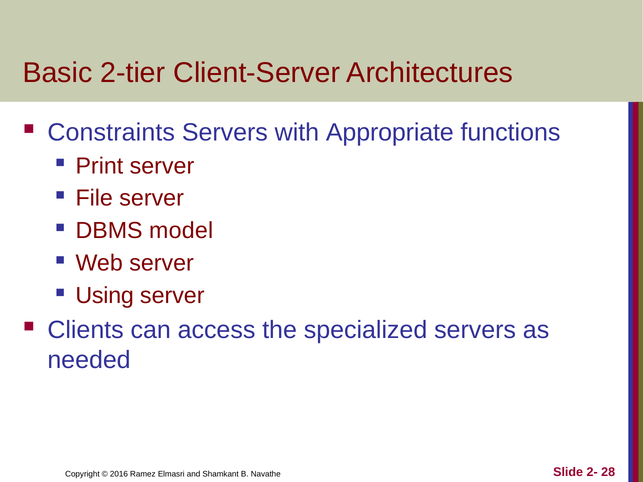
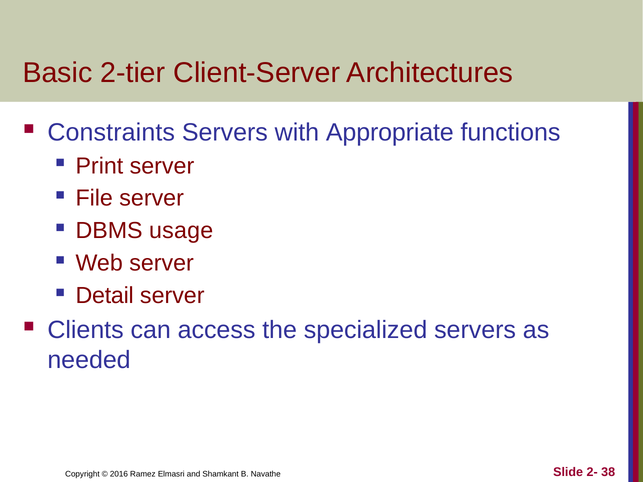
model: model -> usage (181, 231)
Using: Using -> Detail (105, 296)
28: 28 -> 38 (608, 472)
